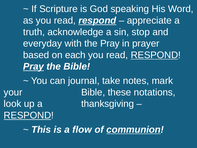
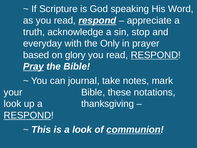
the Pray: Pray -> Only (110, 43)
each: each -> glory (75, 55)
a flow: flow -> look (82, 129)
